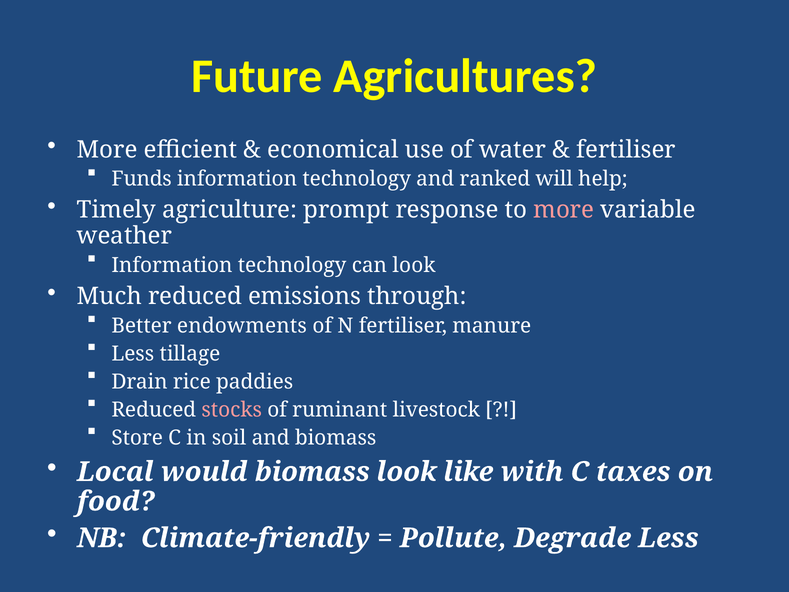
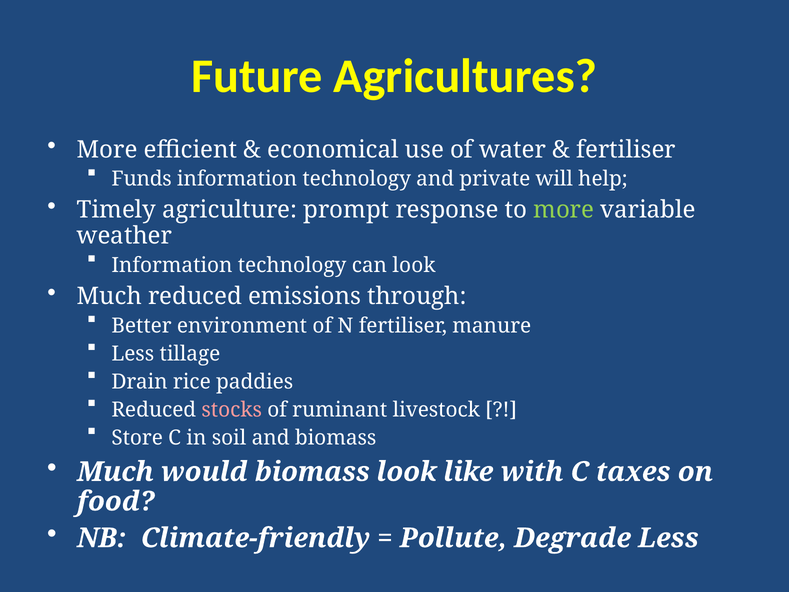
ranked: ranked -> private (495, 179)
more colour: pink -> light green (564, 210)
endowments: endowments -> environment (242, 326)
Local: Local -> Much (115, 472)
